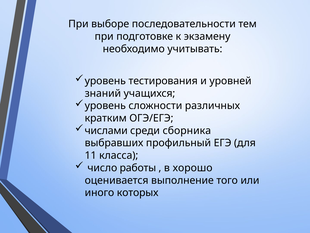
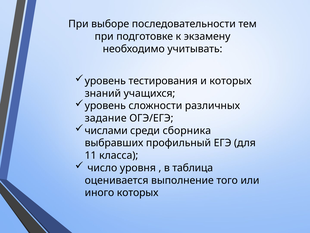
и уровней: уровней -> которых (231, 81)
кратким: кратким -> задание (106, 118)
работы: работы -> уровня (138, 168)
хорошо: хорошо -> таблица (193, 168)
